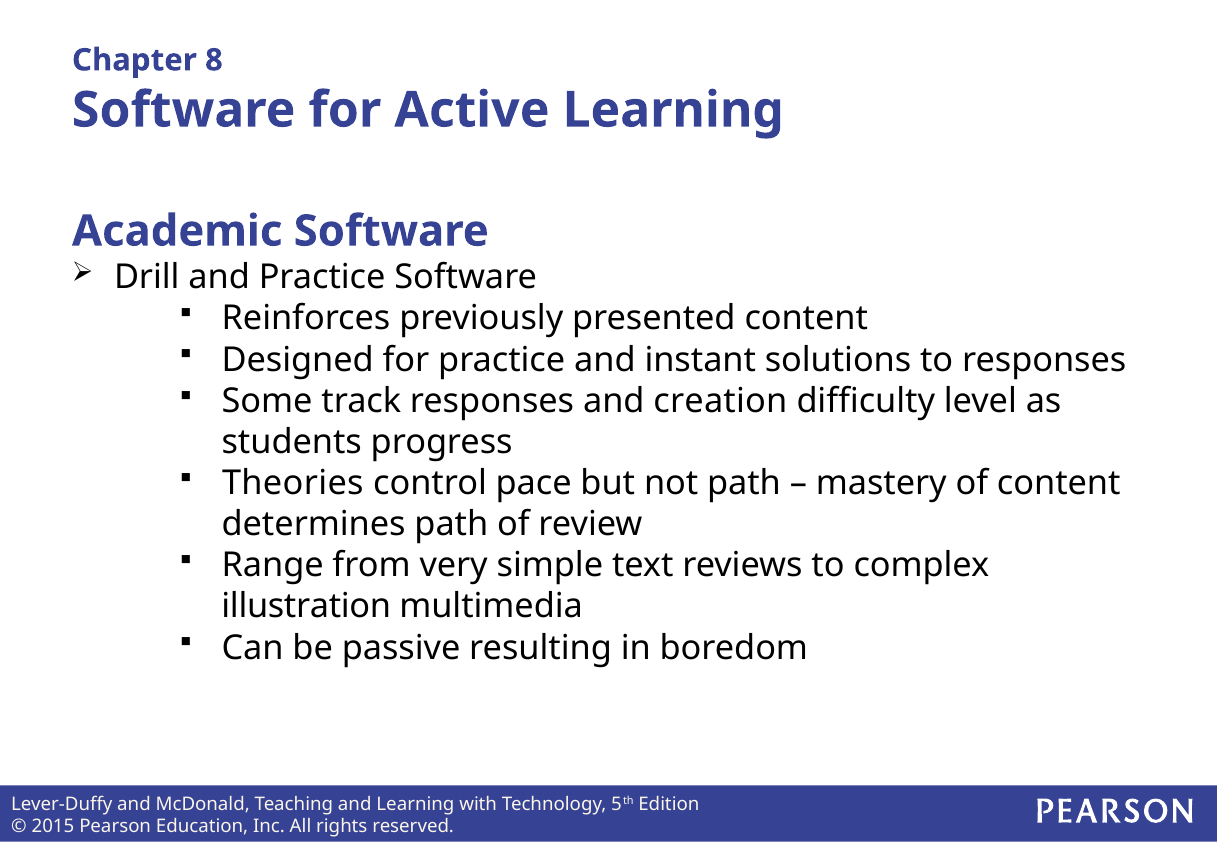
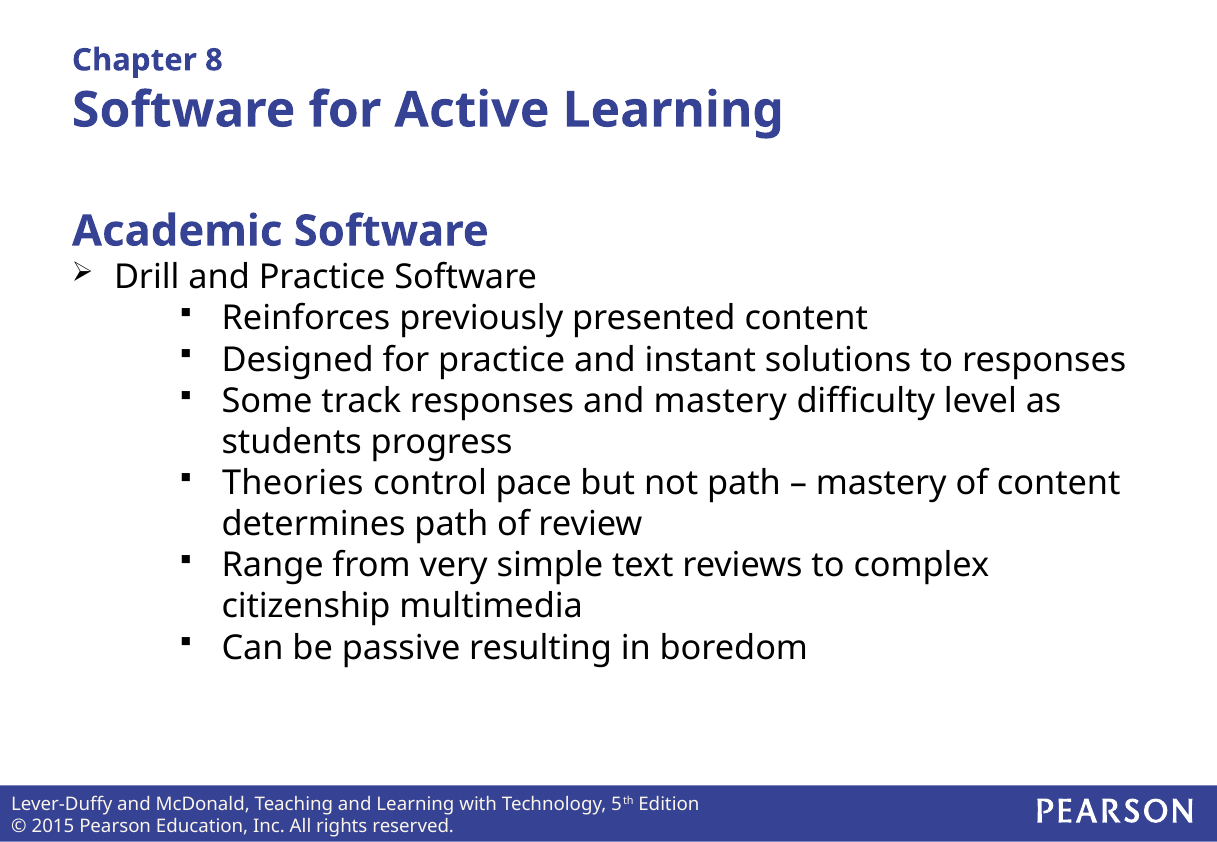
and creation: creation -> mastery (720, 401)
illustration: illustration -> citizenship (306, 607)
